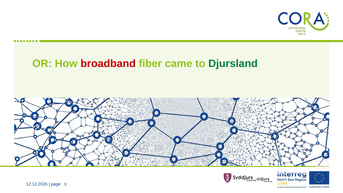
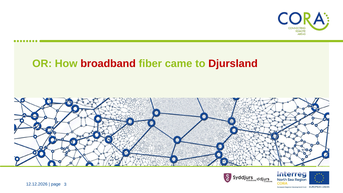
Djursland colour: green -> red (233, 63)
